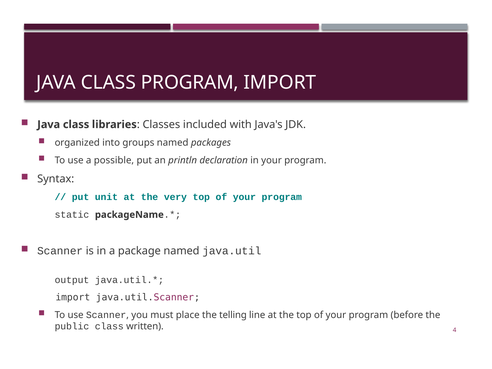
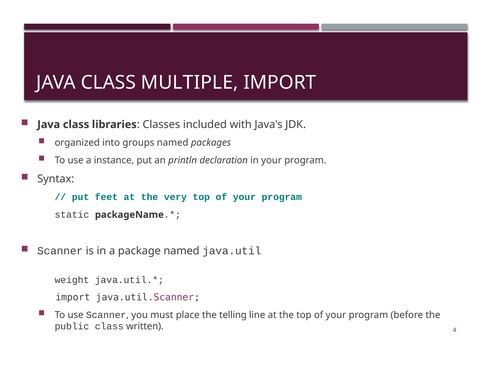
CLASS PROGRAM: PROGRAM -> MULTIPLE (190, 83)
possible: possible -> instance (114, 160)
unit: unit -> feet (106, 197)
output: output -> weight (72, 280)
